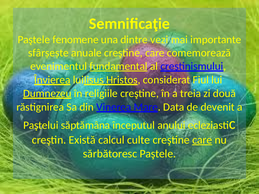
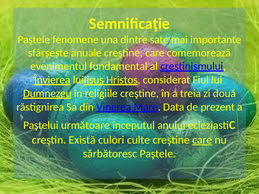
vezi: vezi -> sate (159, 40)
fundamental underline: present -> none (119, 66)
devenit: devenit -> prezent (218, 107)
săptămâna: săptămâna -> următoare (85, 125)
calcul: calcul -> culori (111, 140)
